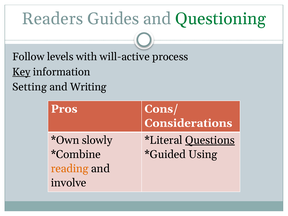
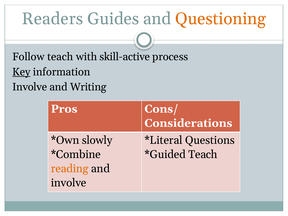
Questioning colour: green -> orange (220, 19)
Follow levels: levels -> teach (60, 57)
will-active: will-active -> skill-active (125, 57)
Setting: Setting -> Involve (30, 87)
Questions underline: present -> none (210, 140)
Using: Using -> Teach (203, 154)
